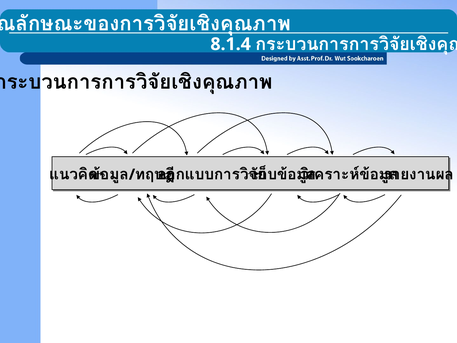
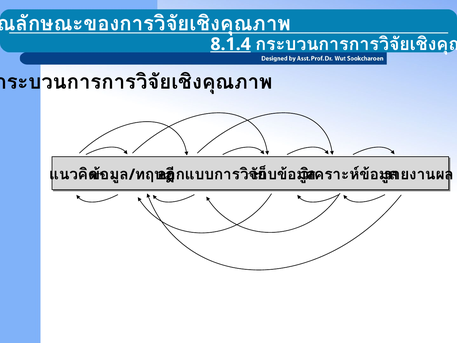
8.1.4 underline: none -> present (231, 44)
